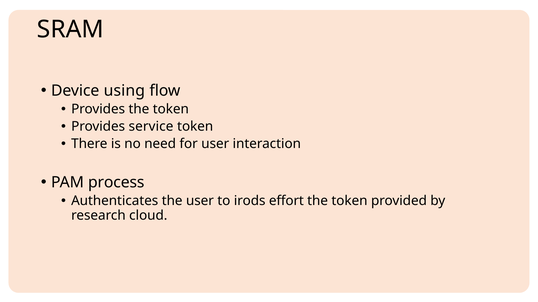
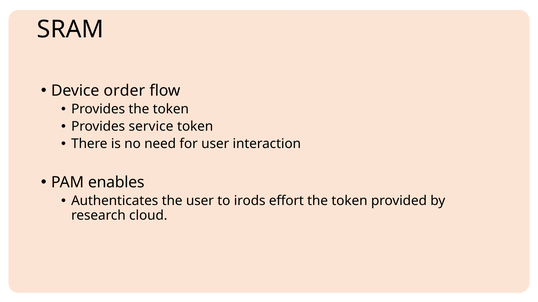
using: using -> order (124, 91)
process: process -> enables (116, 183)
